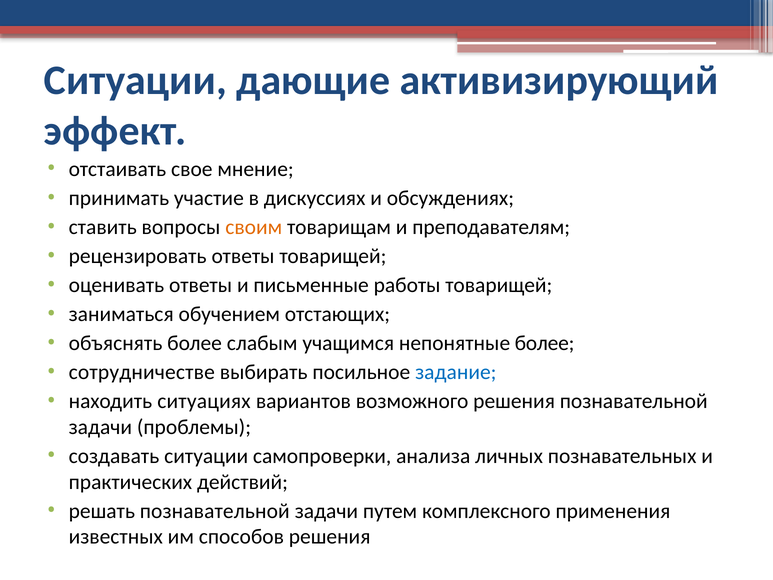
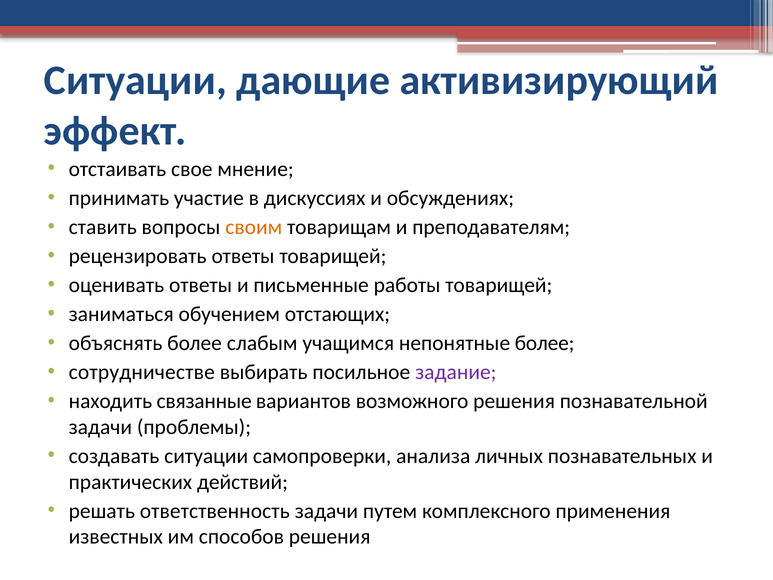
задание colour: blue -> purple (456, 372)
ситуациях: ситуациях -> связанные (204, 401)
решать познавательной: познавательной -> ответственность (215, 511)
